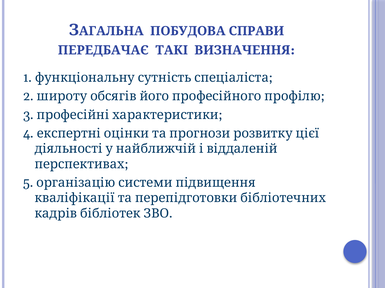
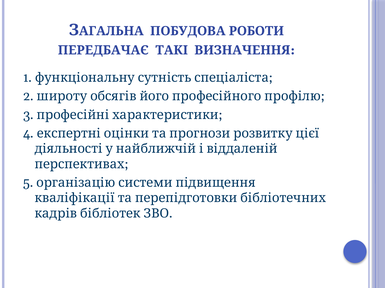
СПРАВИ: СПРАВИ -> РОБОТИ (256, 31)
